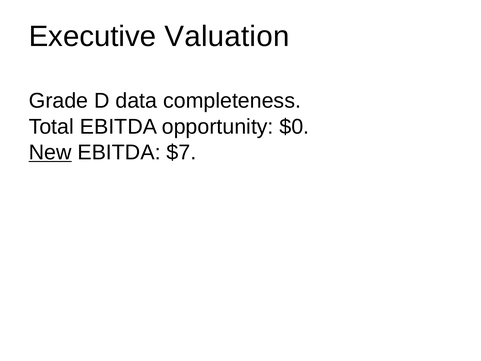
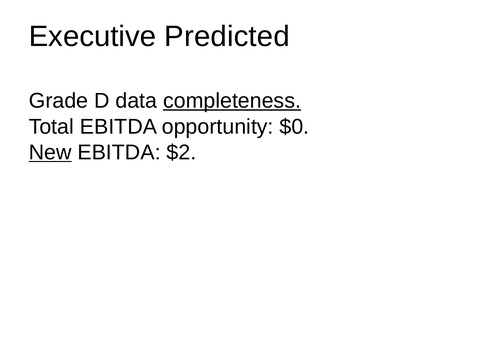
Valuation: Valuation -> Predicted (227, 37)
completeness underline: none -> present (232, 101)
$7: $7 -> $2 (181, 152)
